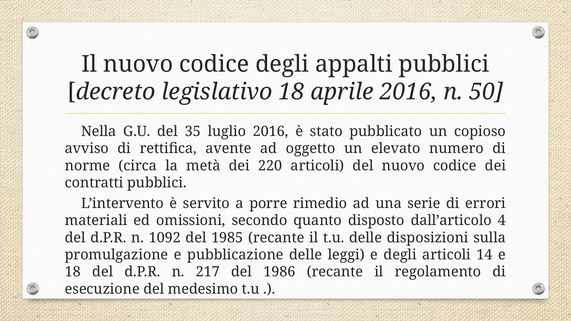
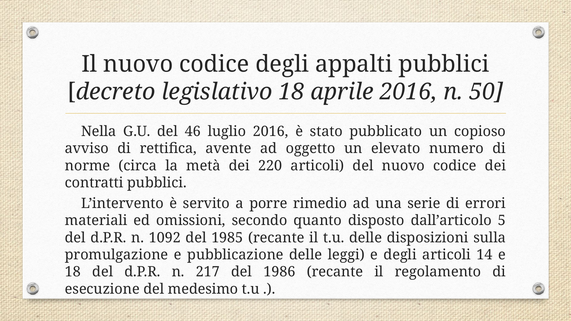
35: 35 -> 46 (193, 131)
4: 4 -> 5 (502, 221)
